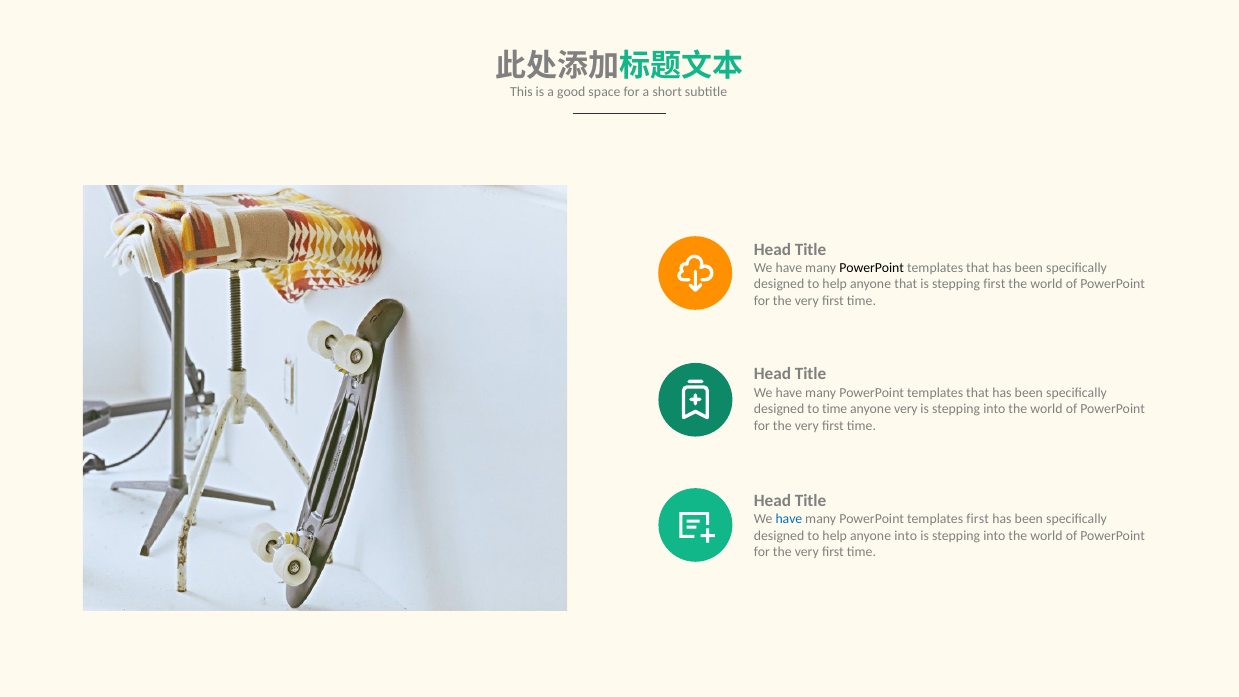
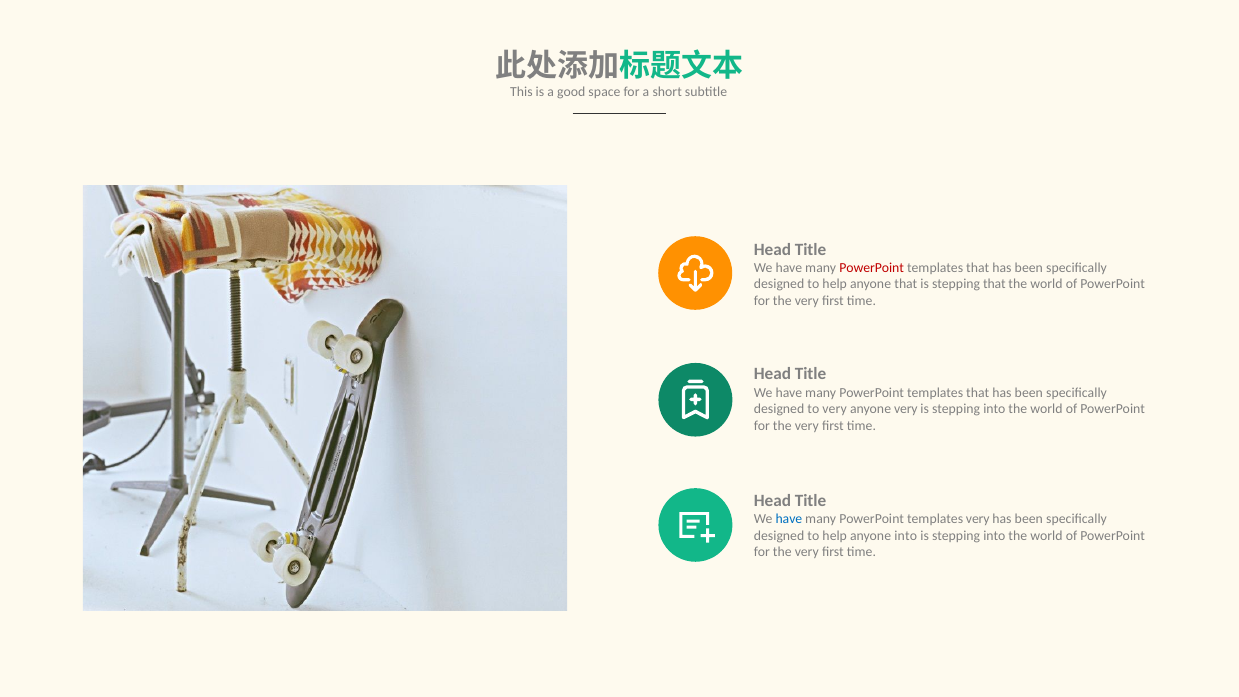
PowerPoint colour: black -> red (872, 268)
stepping first: first -> that (994, 284)
to time: time -> very (835, 409)
templates first: first -> very (978, 519)
